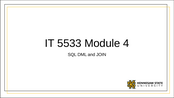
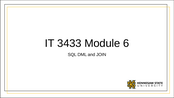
5533: 5533 -> 3433 (69, 43)
4: 4 -> 6 (126, 43)
